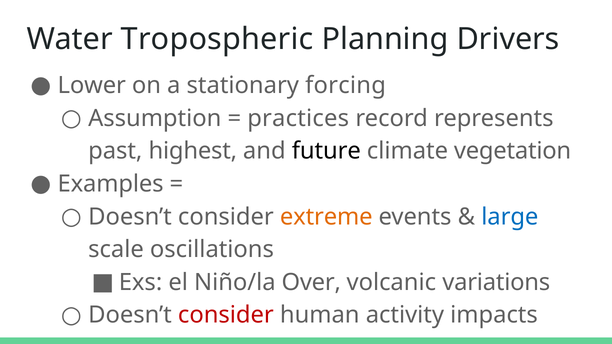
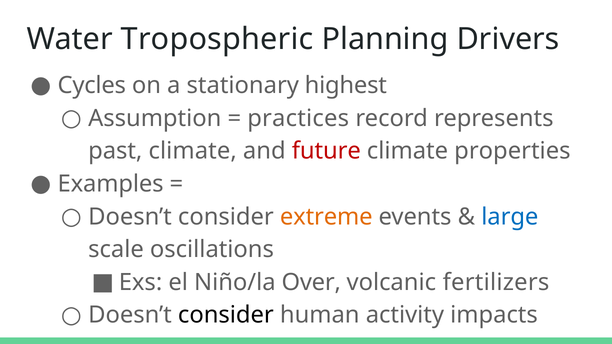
Lower: Lower -> Cycles (92, 85)
forcing: forcing -> highest (346, 85)
past highest: highest -> climate (193, 151)
future colour: black -> red (326, 151)
vegetation: vegetation -> properties (512, 151)
variations: variations -> fertilizers (496, 283)
consider colour: red -> black (226, 315)
